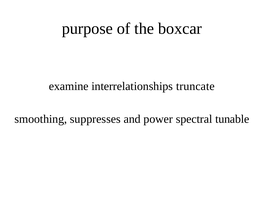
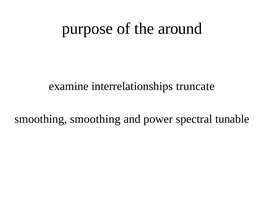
boxcar: boxcar -> around (180, 29)
smoothing suppresses: suppresses -> smoothing (95, 119)
